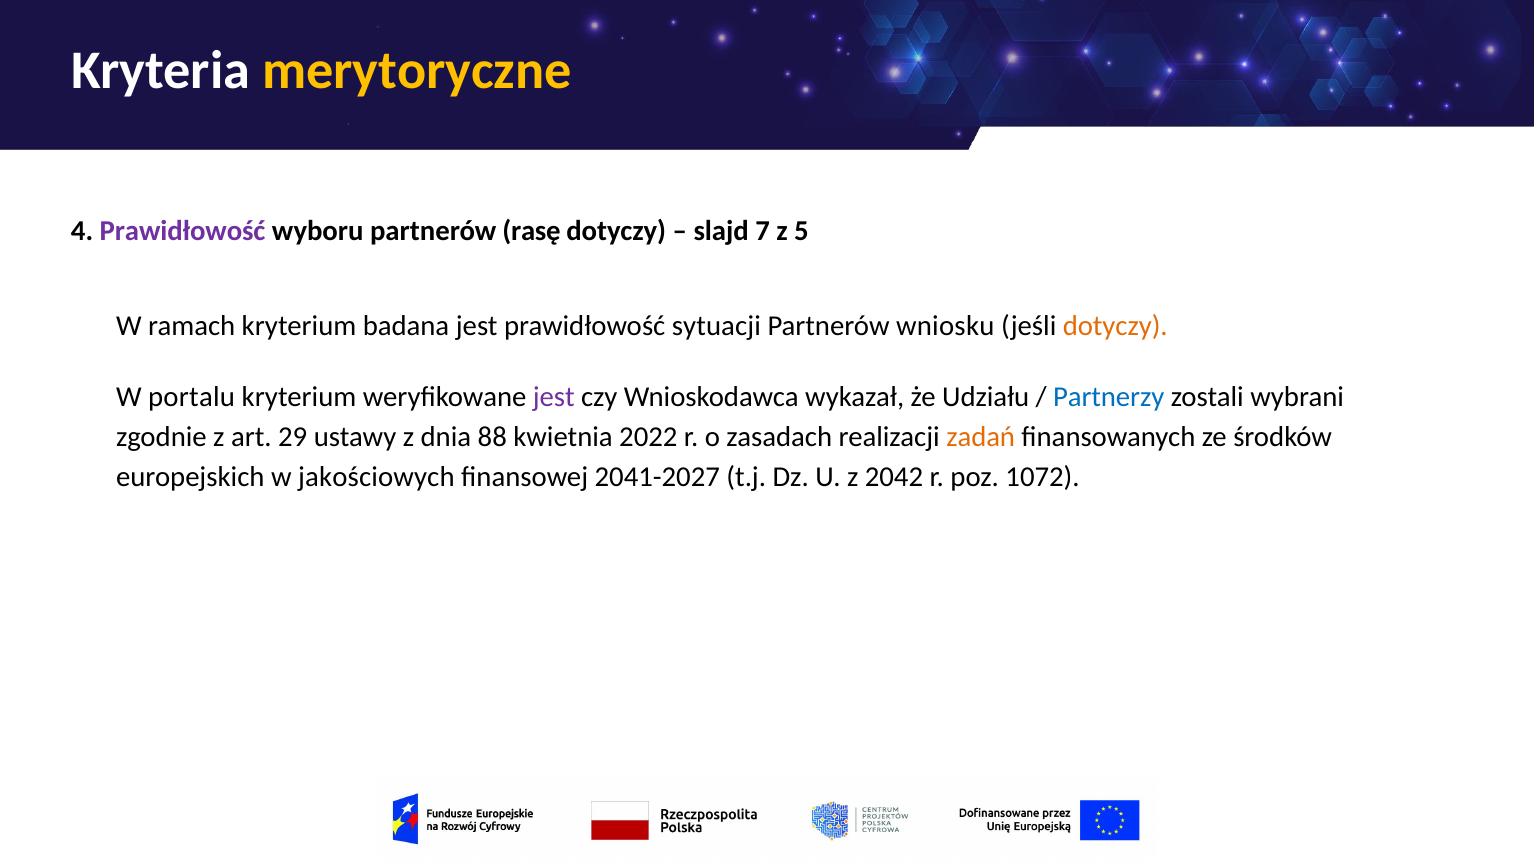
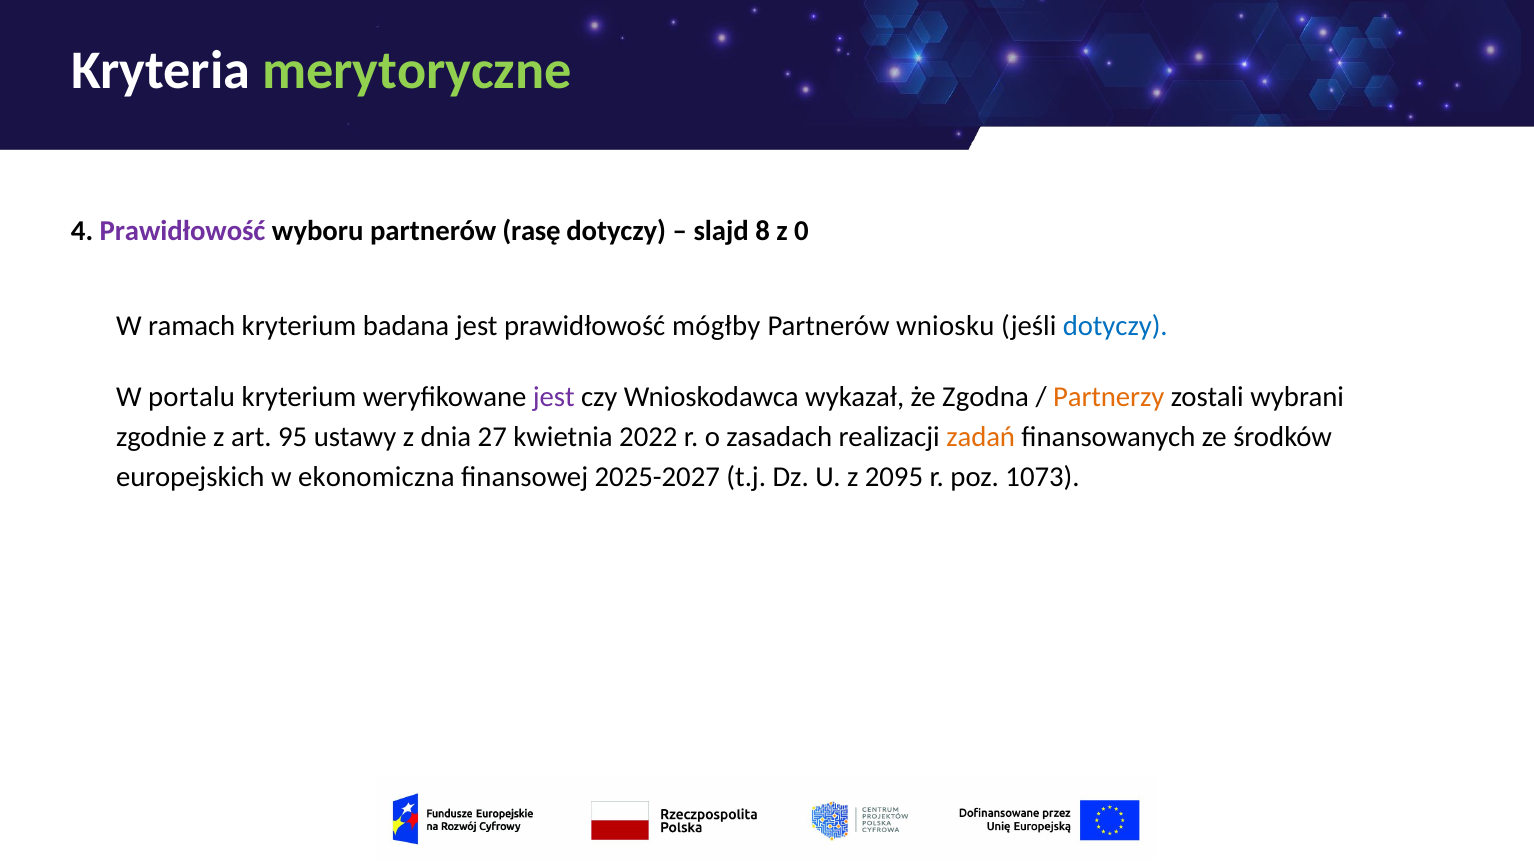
merytoryczne colour: yellow -> light green (417, 71)
7: 7 -> 8 (763, 231)
5: 5 -> 0 (801, 231)
sytuacji: sytuacji -> mógłby (716, 326)
dotyczy colour: orange -> blue (1115, 326)
Udziału: Udziału -> Zgodna (986, 397)
Partnerzy colour: blue -> orange (1109, 397)
29: 29 -> 95 (293, 437)
88: 88 -> 27 (492, 437)
jakościowych: jakościowych -> ekonomiczna (376, 477)
2041-2027: 2041-2027 -> 2025-2027 (657, 477)
2042: 2042 -> 2095 (894, 477)
1072: 1072 -> 1073 (1043, 477)
